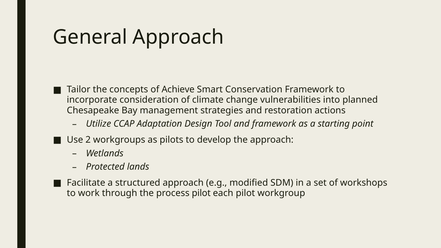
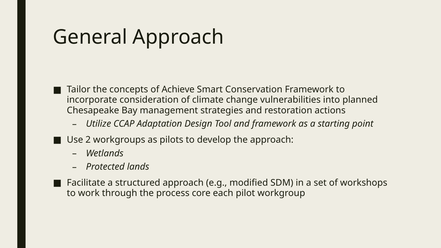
process pilot: pilot -> core (201, 193)
